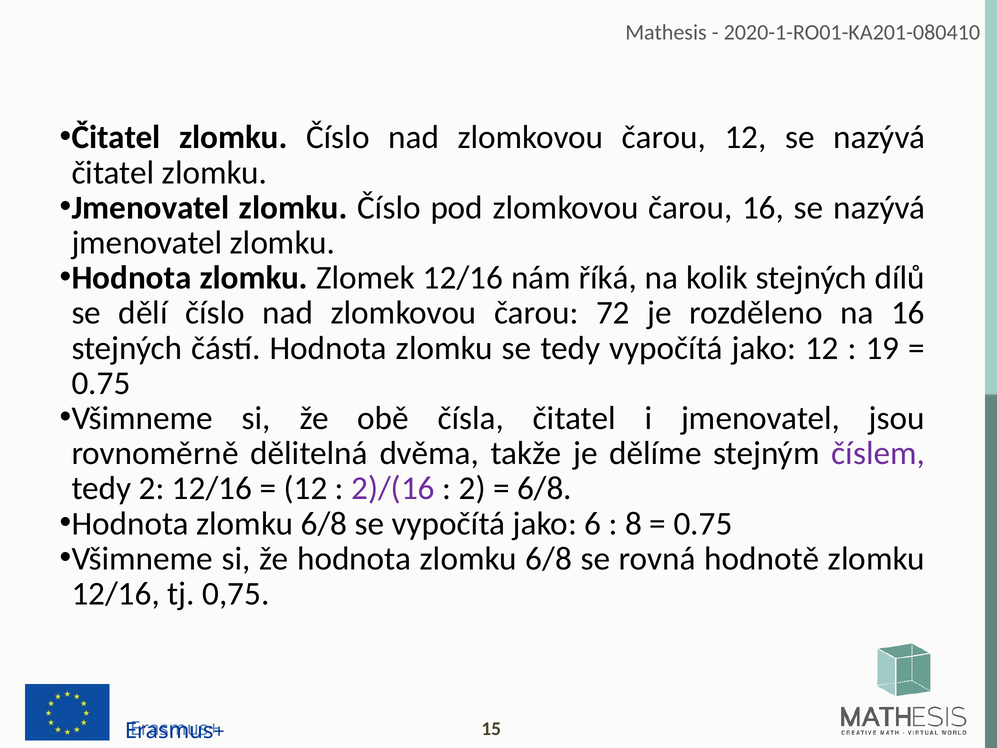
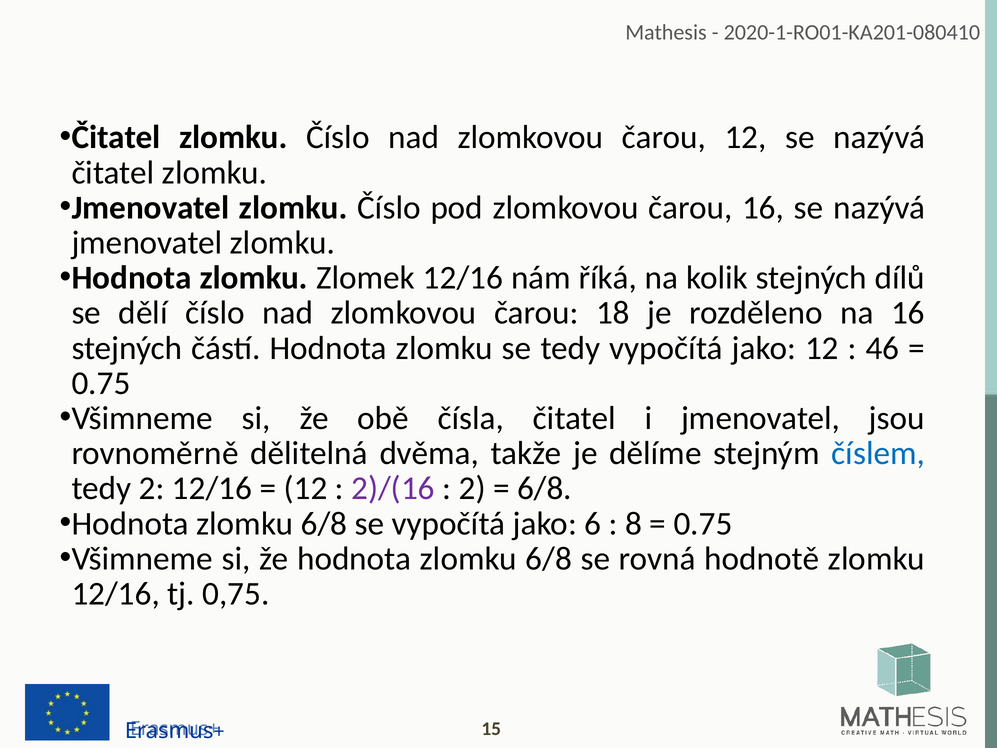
72: 72 -> 18 (613, 313)
19: 19 -> 46 (882, 348)
číslem colour: purple -> blue (878, 453)
